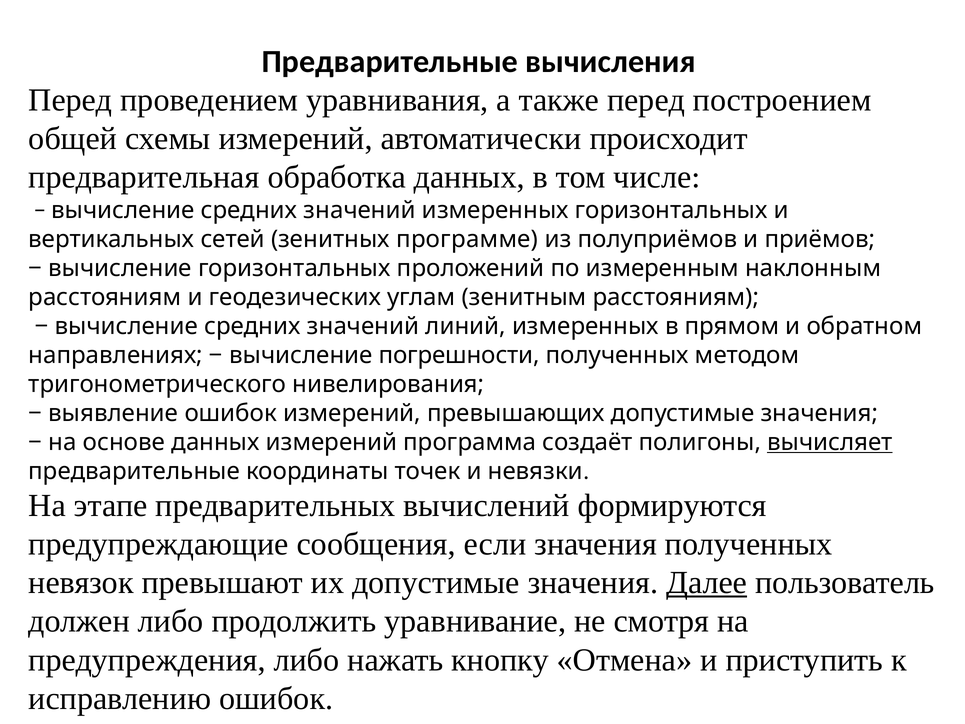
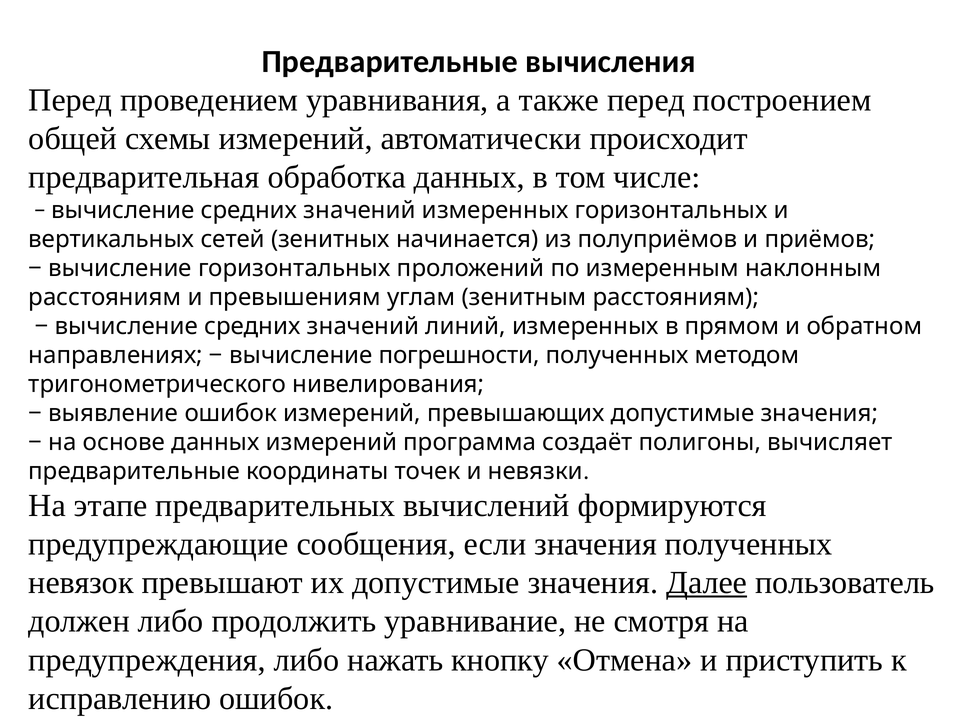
программе: программе -> начинается (467, 239)
геодезических: геодезических -> превышениям (295, 297)
вычисляет underline: present -> none (830, 442)
